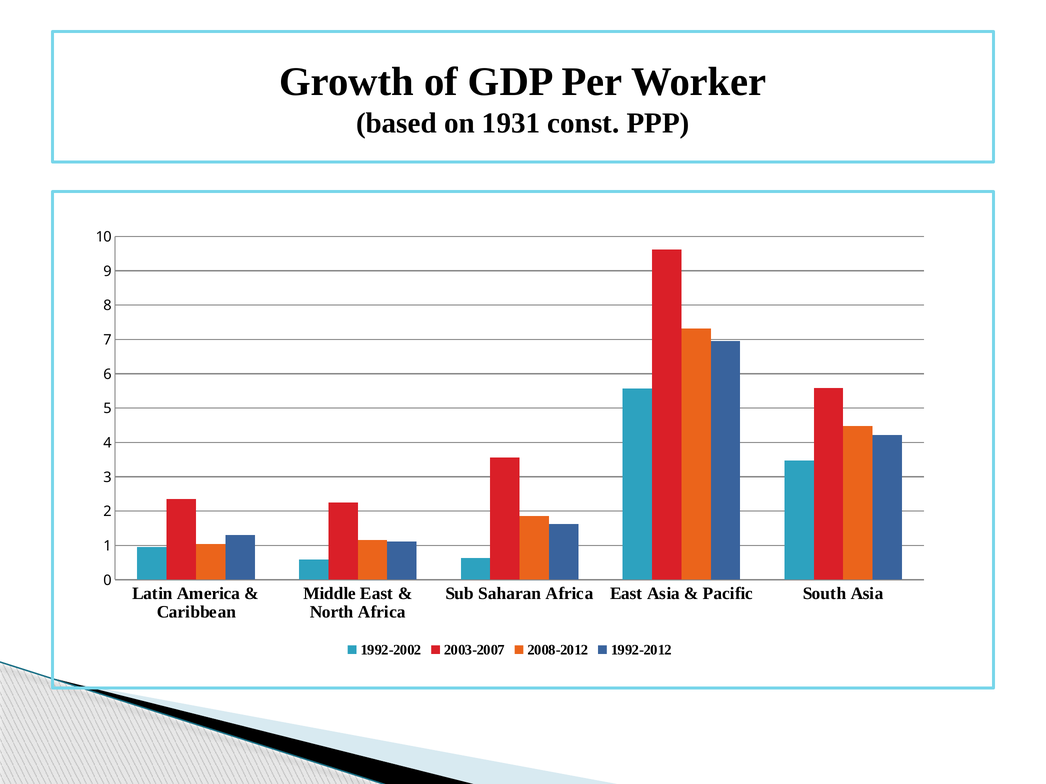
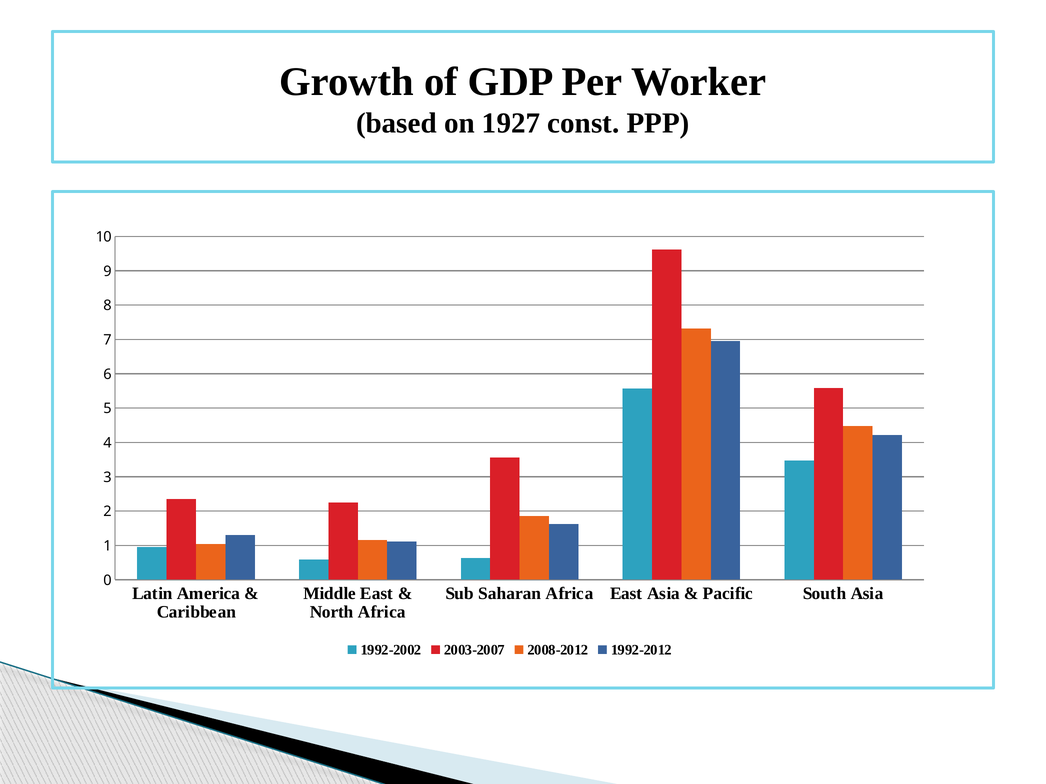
1931: 1931 -> 1927 (511, 123)
